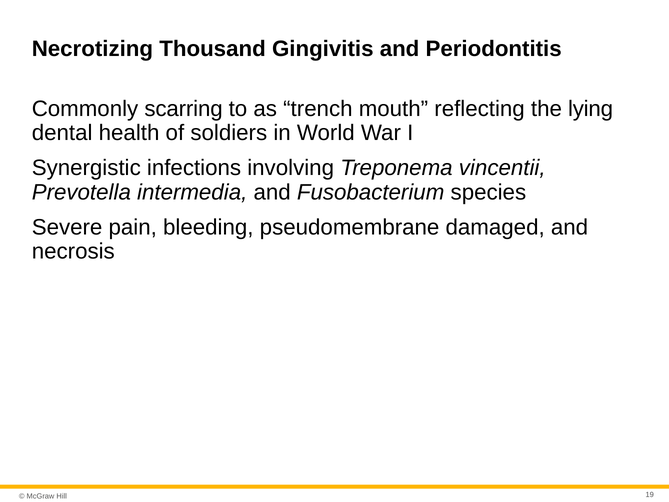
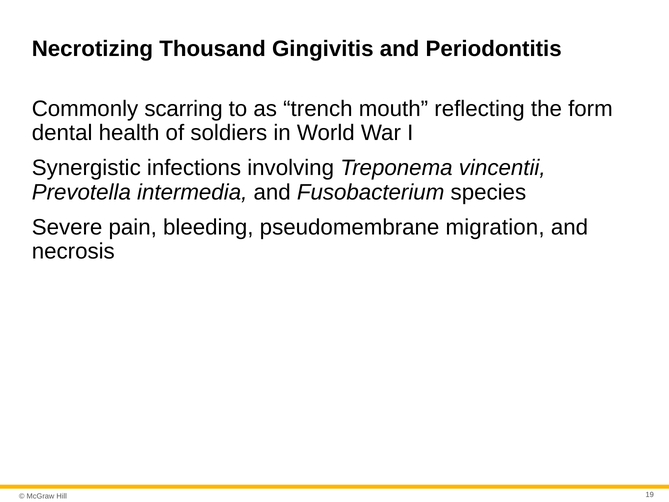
lying: lying -> form (590, 109)
damaged: damaged -> migration (495, 227)
